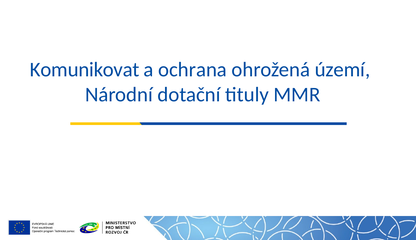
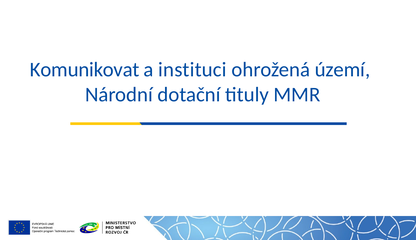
ochrana: ochrana -> instituci (192, 70)
